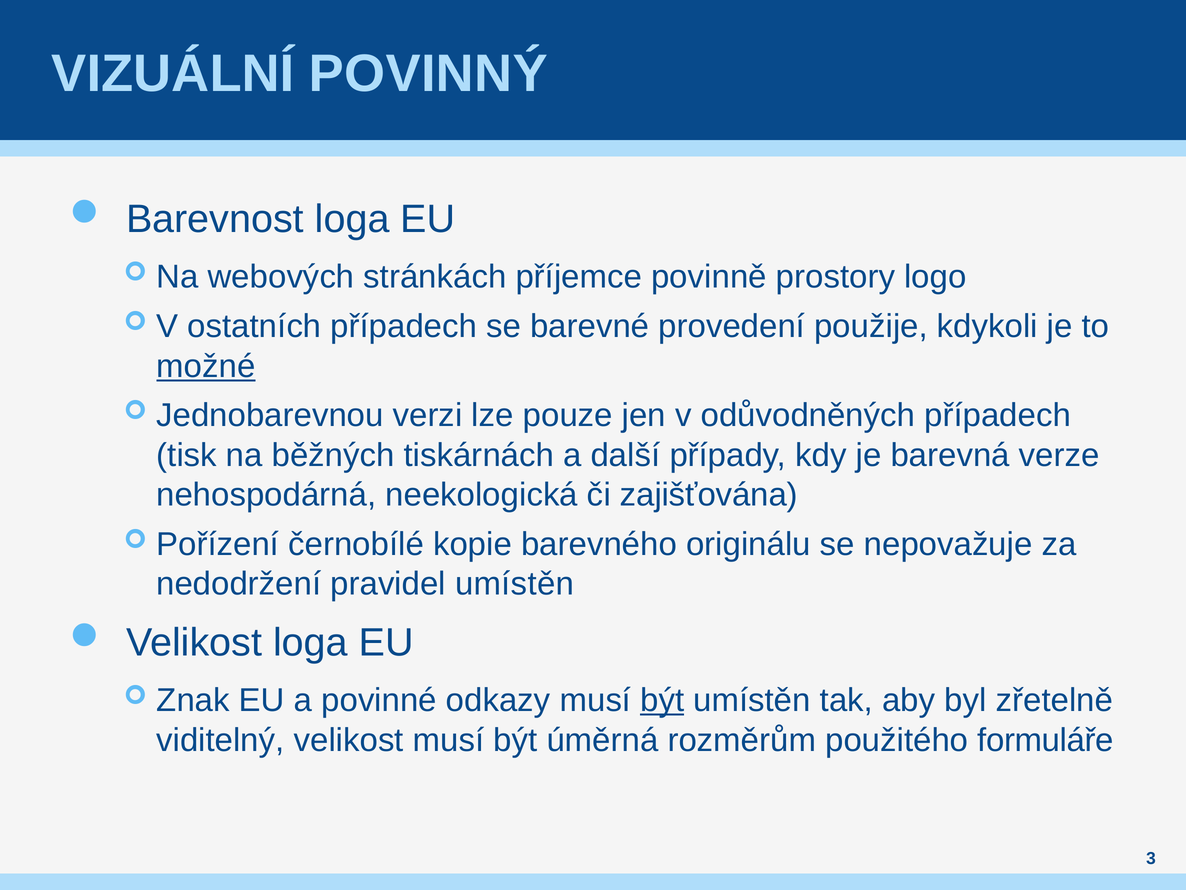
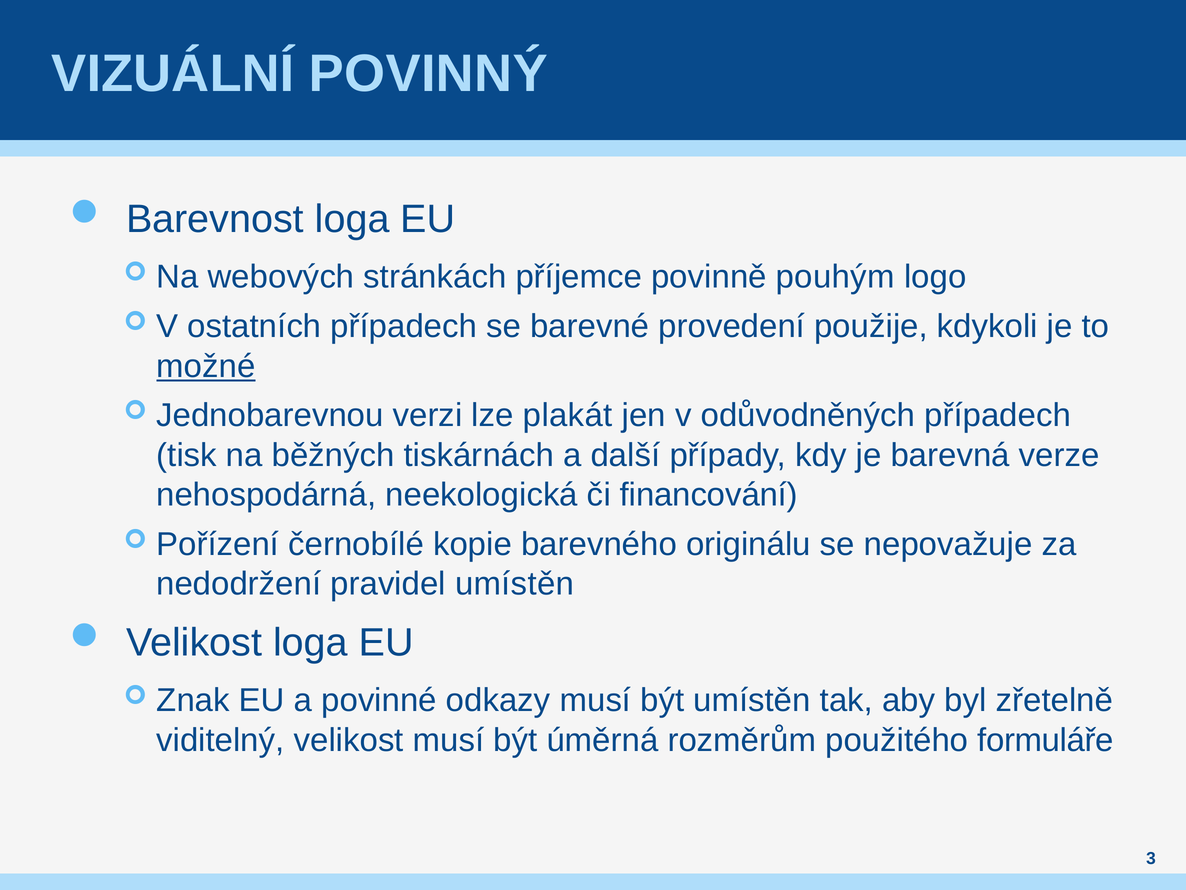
prostory: prostory -> pouhým (835, 277)
pouze: pouze -> plakát (568, 415)
zajišťována: zajišťována -> financování (709, 494)
být underline: present -> none (662, 700)
